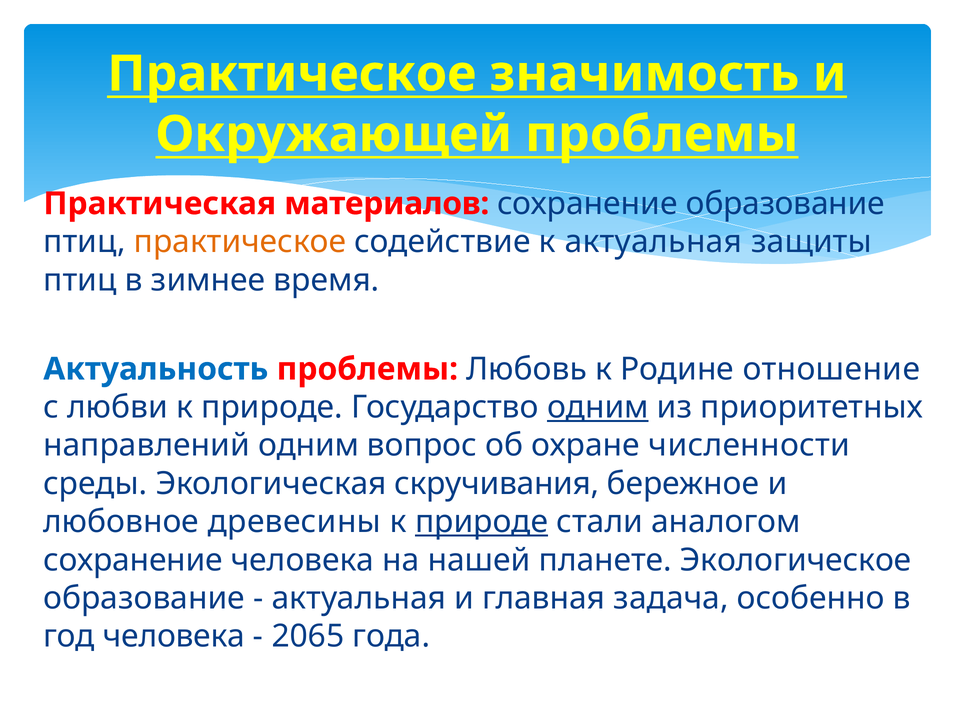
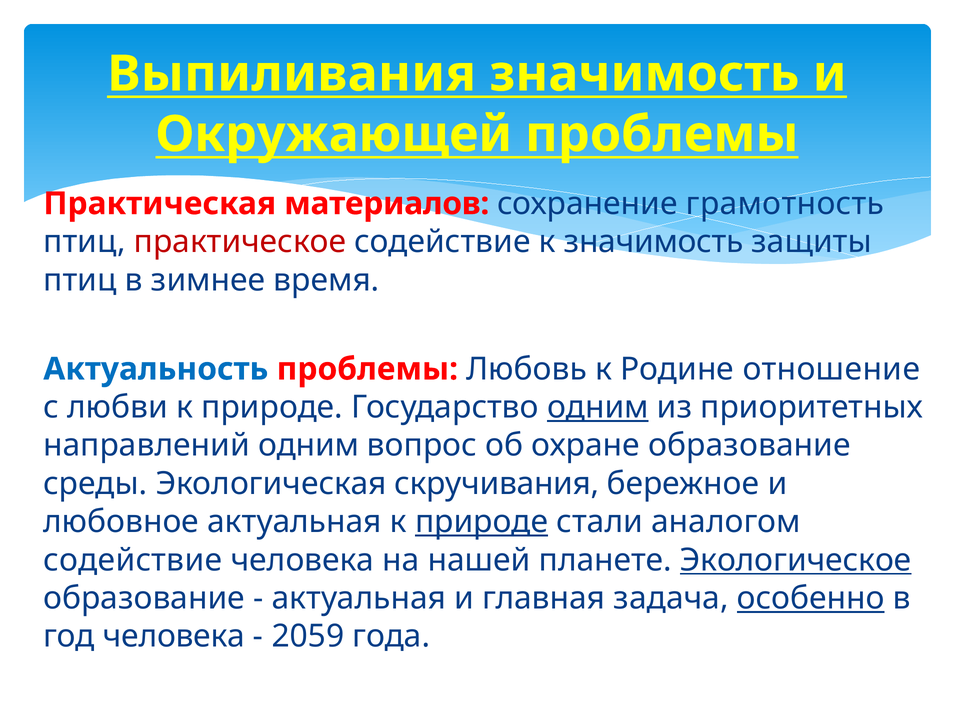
Практическое: Практическое -> Выпиливания (292, 74)
сохранение образование: образование -> грамотность (785, 204)
практическое colour: orange -> red (240, 242)
к актуальная: актуальная -> значимость (654, 242)
охране численности: численности -> образование (749, 445)
любовное древесины: древесины -> актуальная (295, 521)
сохранение: сохранение -> содействие (133, 560)
Экологическое underline: none -> present (796, 560)
особенно underline: none -> present (811, 598)
2065: 2065 -> 2059 (308, 636)
